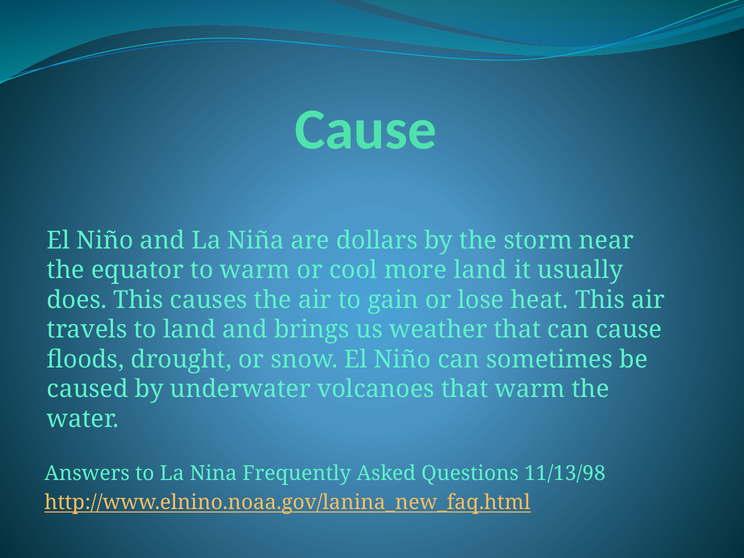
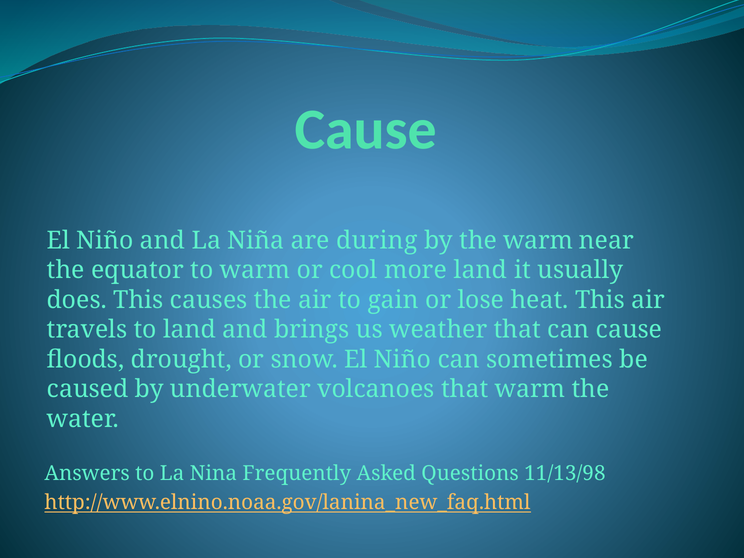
dollars: dollars -> during (377, 240)
the storm: storm -> warm (538, 240)
